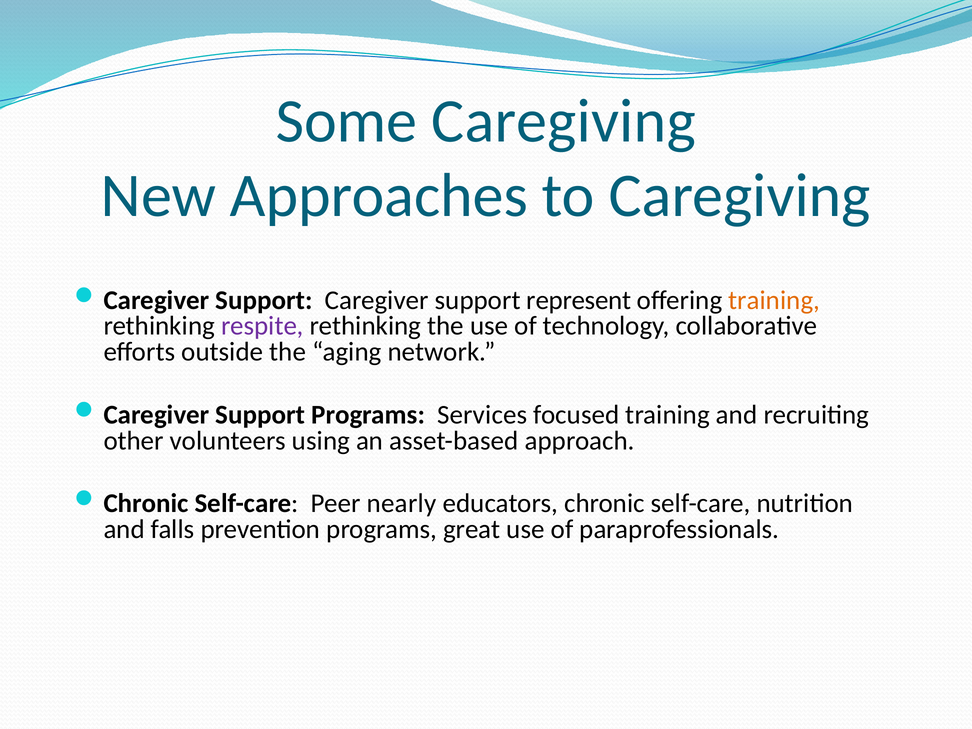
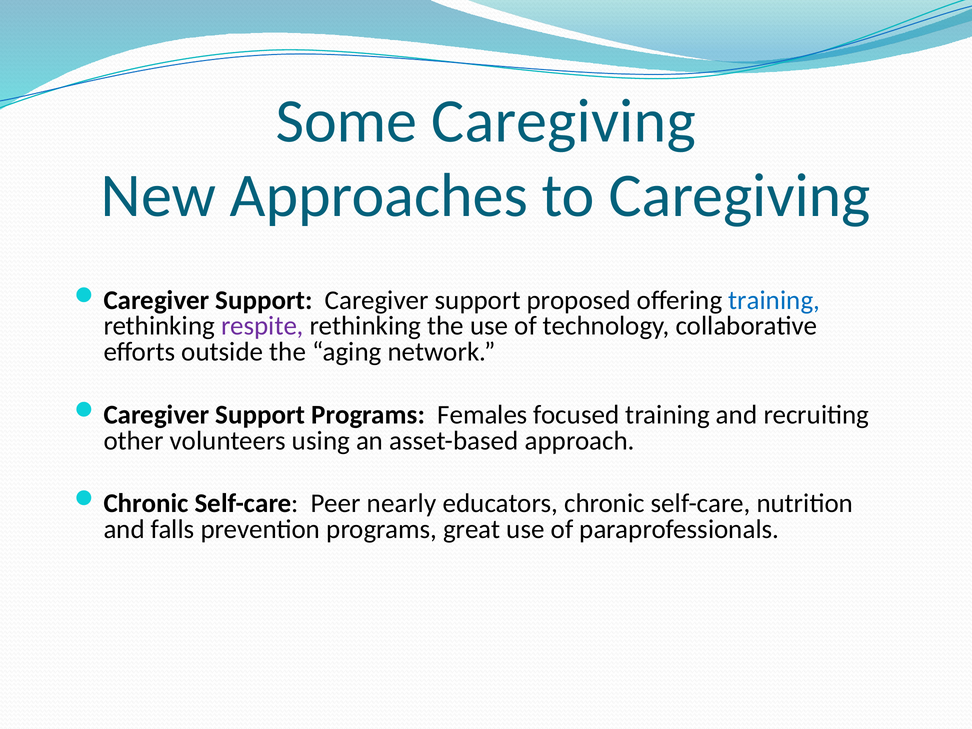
represent: represent -> proposed (579, 300)
training colour: orange -> blue (774, 300)
Services: Services -> Females (482, 415)
